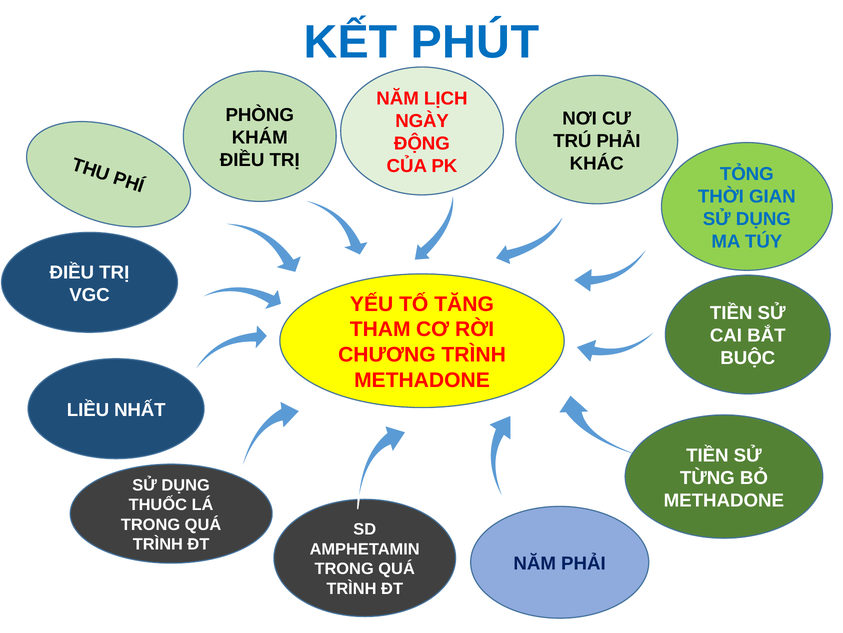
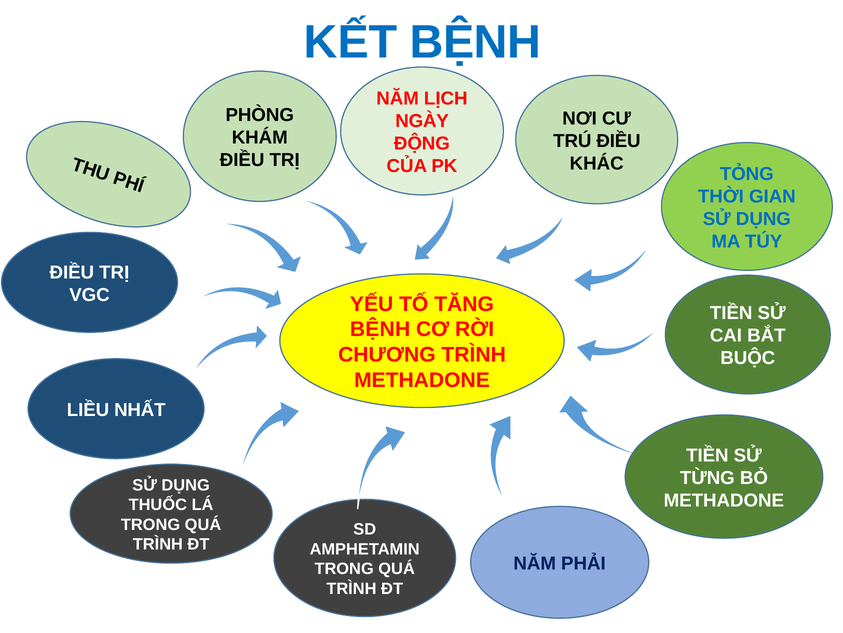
KẾT PHÚT: PHÚT -> BỆNH (475, 42)
TRÚ PHẢI: PHẢI -> ĐIỀU (618, 141)
THAM: THAM -> BỆNH (380, 329)
